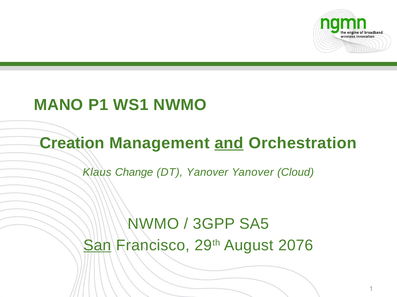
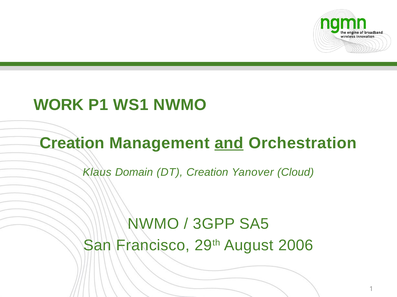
MANO: MANO -> WORK (59, 105)
Change: Change -> Domain (134, 173)
DT Yanover: Yanover -> Creation (207, 173)
San underline: present -> none (97, 246)
2076: 2076 -> 2006 (296, 246)
